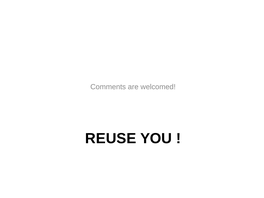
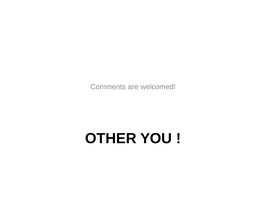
REUSE: REUSE -> OTHER (111, 138)
